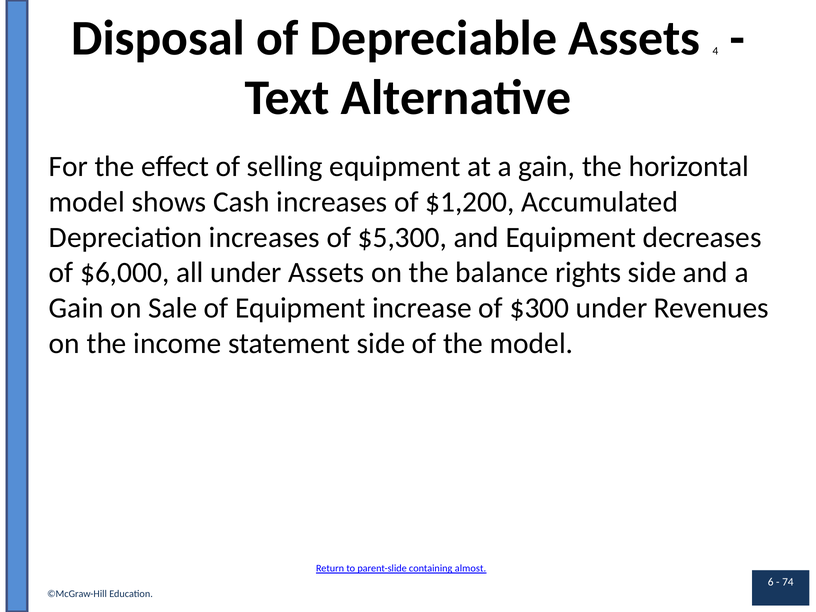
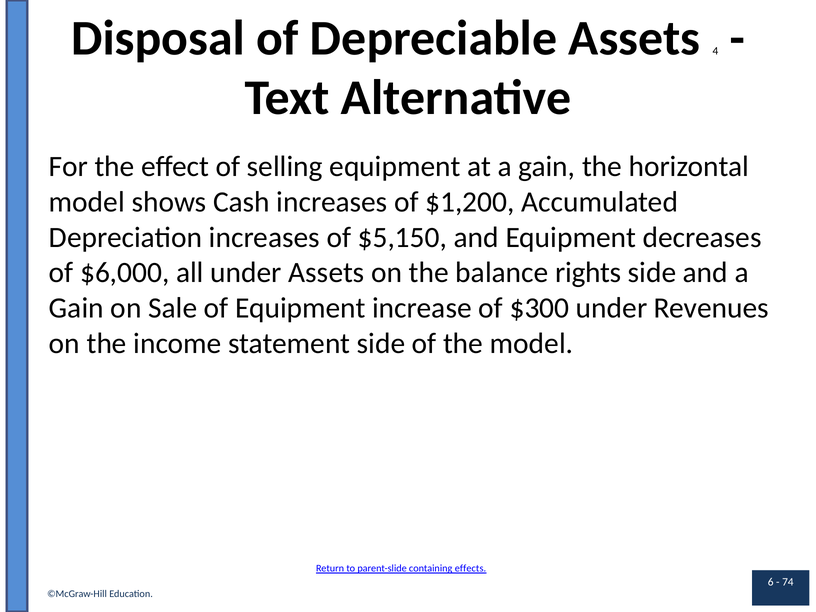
$5,300: $5,300 -> $5,150 (402, 237)
almost: almost -> effects (470, 569)
